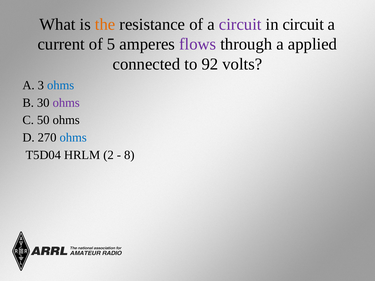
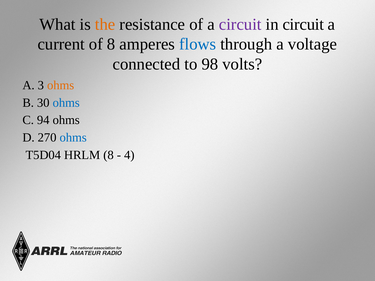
of 5: 5 -> 8 (111, 44)
flows colour: purple -> blue (198, 44)
applied: applied -> voltage (312, 44)
92: 92 -> 98 (210, 64)
ohms colour: blue -> orange (61, 85)
ohms colour: purple -> blue (66, 103)
50: 50 -> 94 (43, 120)
HRLM 2: 2 -> 8 (108, 155)
8: 8 -> 4 (129, 155)
